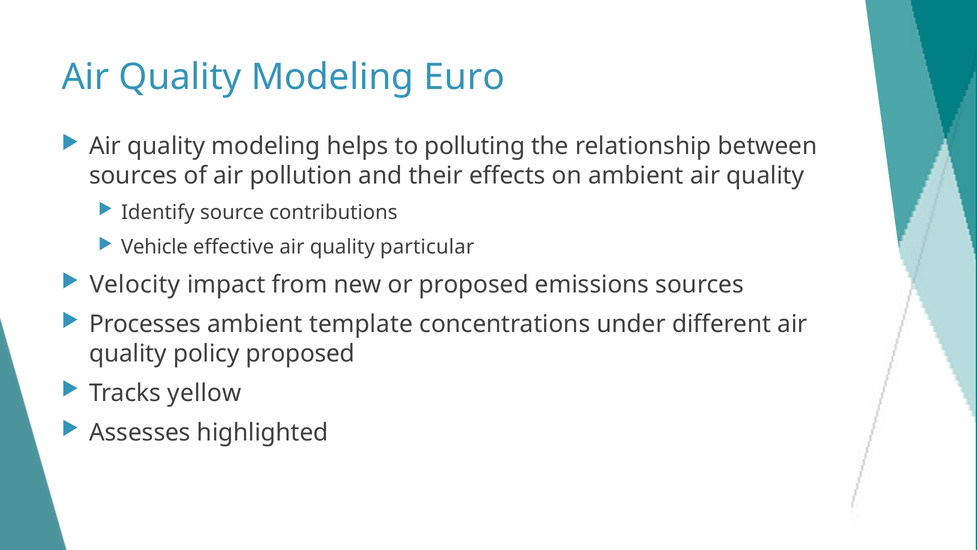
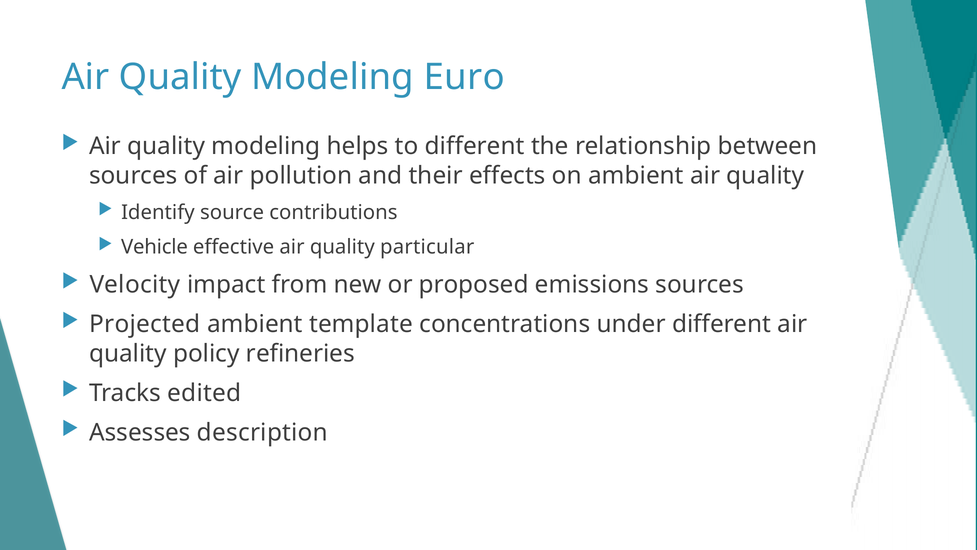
to polluting: polluting -> different (475, 146)
Processes: Processes -> Projected (145, 324)
policy proposed: proposed -> refineries (300, 353)
yellow: yellow -> edited (204, 393)
highlighted: highlighted -> description (262, 432)
